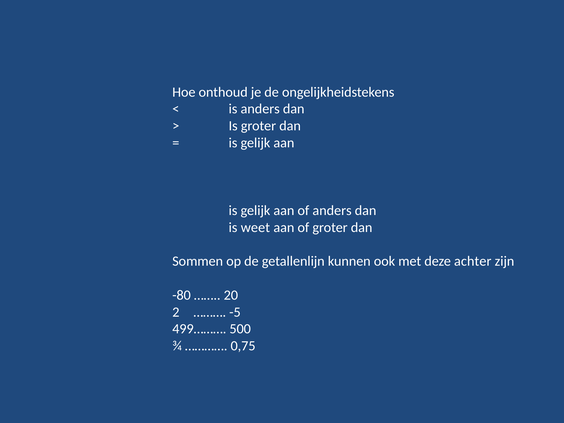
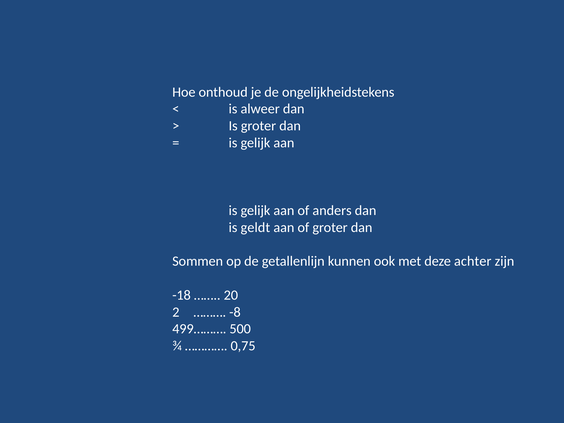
is anders: anders -> alweer (260, 109)
weet: weet -> geldt (255, 227)
-80: -80 -> -18 (182, 295)
-5: -5 -> -8 (235, 312)
